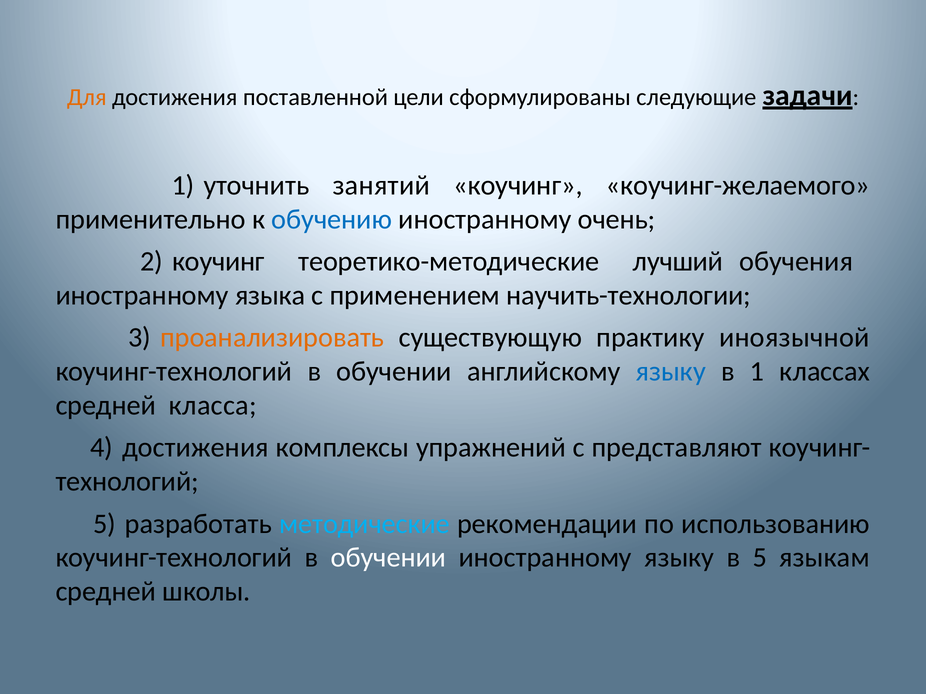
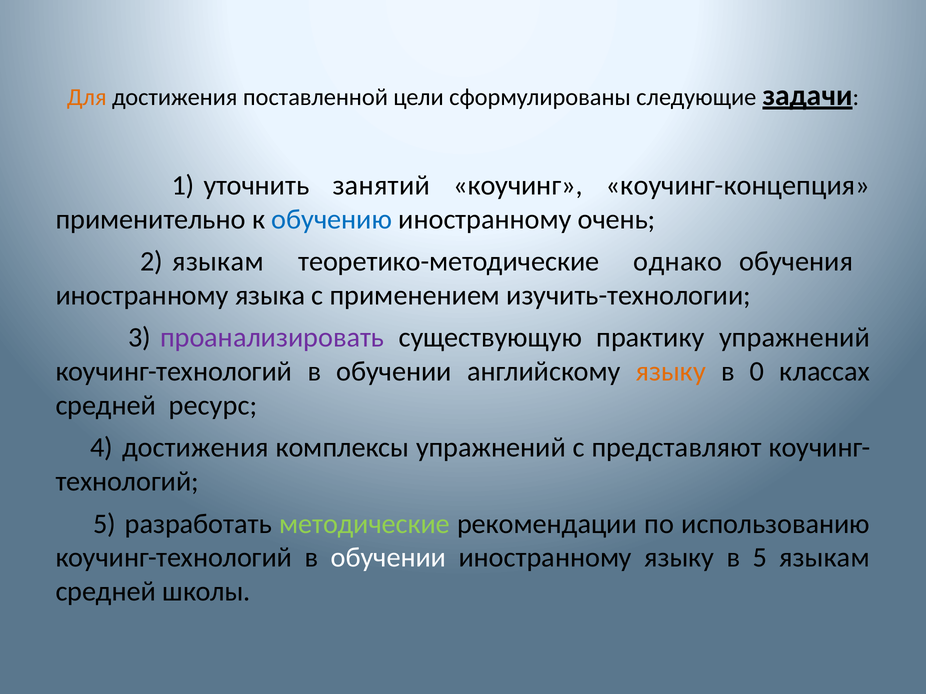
коучинг-желаемого: коучинг-желаемого -> коучинг-концепция (738, 186)
2 коучинг: коучинг -> языкам (218, 262)
лучший: лучший -> однако (678, 262)
научить-технологии: научить-технологии -> изучить-технологии (629, 296)
проанализировать colour: orange -> purple (272, 338)
практику иноязычной: иноязычной -> упражнений (794, 338)
языку colour: blue -> orange (671, 372)
в 1: 1 -> 0 (757, 372)
класса: класса -> ресурс (213, 406)
методические colour: light blue -> light green (364, 524)
